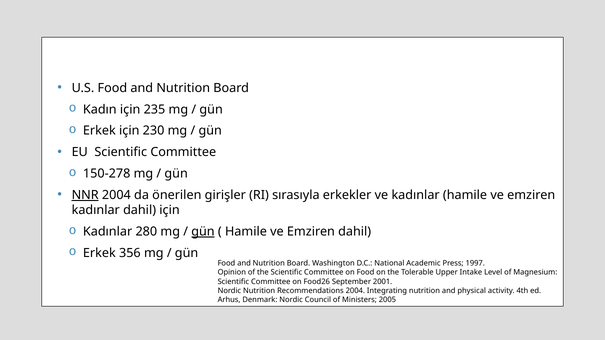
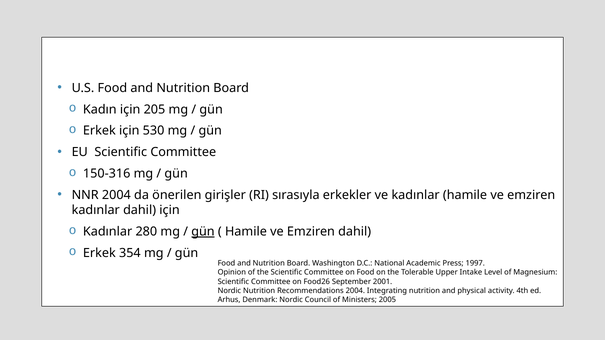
235: 235 -> 205 (154, 109)
230: 230 -> 530 (154, 131)
150-278: 150-278 -> 150-316 (107, 174)
NNR underline: present -> none (85, 195)
356: 356 -> 354 (130, 253)
